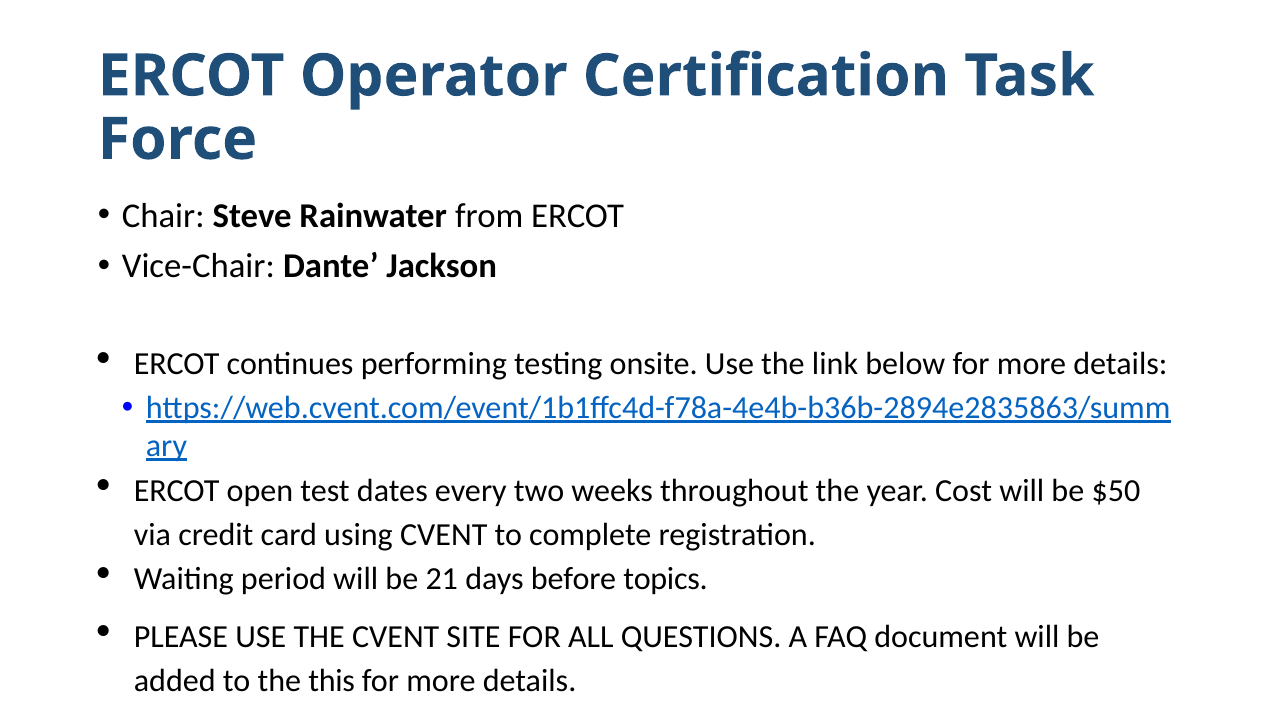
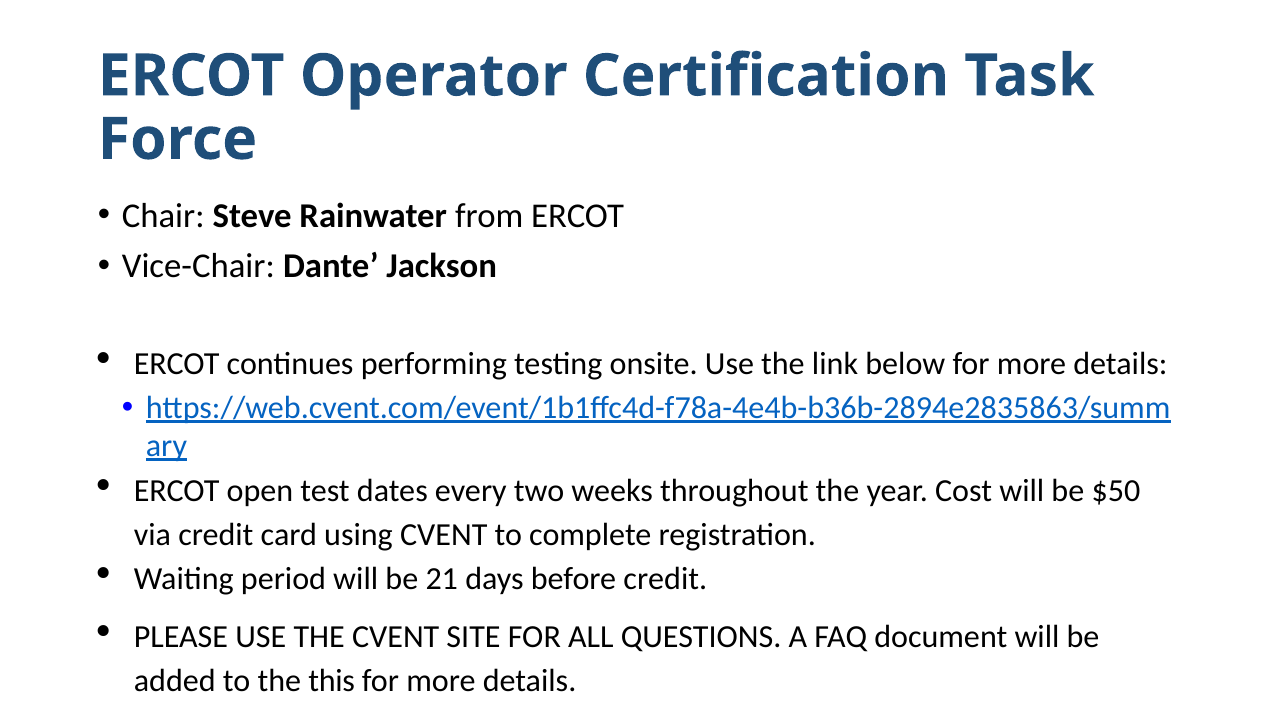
before topics: topics -> credit (665, 579)
